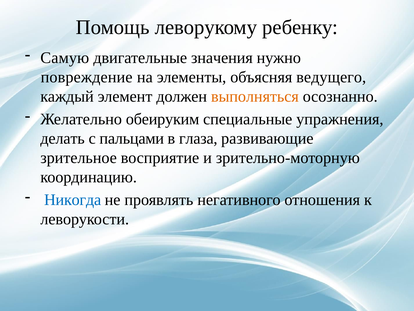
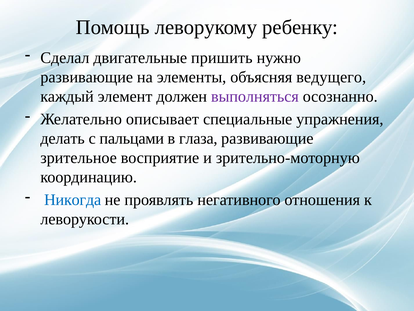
Самую: Самую -> Сделал (65, 58)
значения: значения -> пришить (222, 58)
повреждение: повреждение -> развивающие (87, 77)
выполняться colour: orange -> purple (255, 96)
обеируким: обеируким -> описывает (162, 119)
